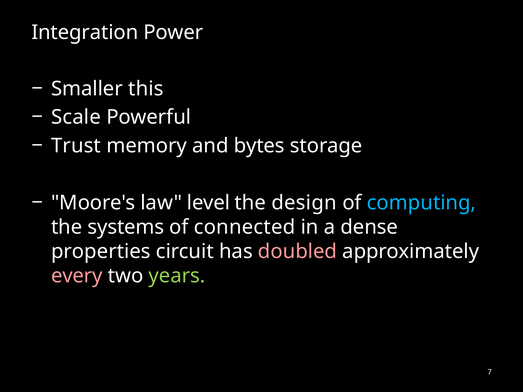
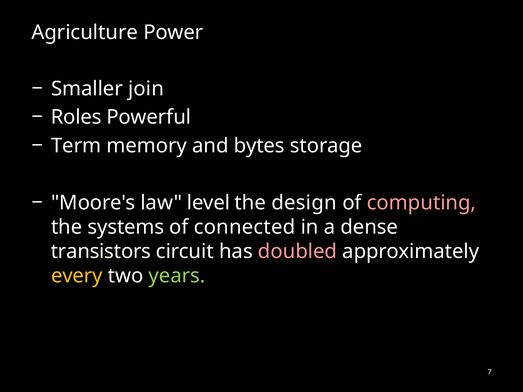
Integration: Integration -> Agriculture (85, 33)
this: this -> join (146, 89)
Scale: Scale -> Roles (76, 117)
Trust: Trust -> Term (76, 146)
computing colour: light blue -> pink (421, 203)
properties: properties -> transistors (101, 252)
every colour: pink -> yellow (77, 276)
